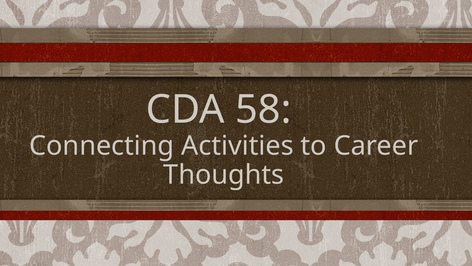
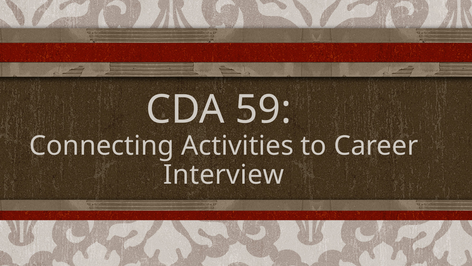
58: 58 -> 59 (263, 109)
Thoughts: Thoughts -> Interview (224, 175)
